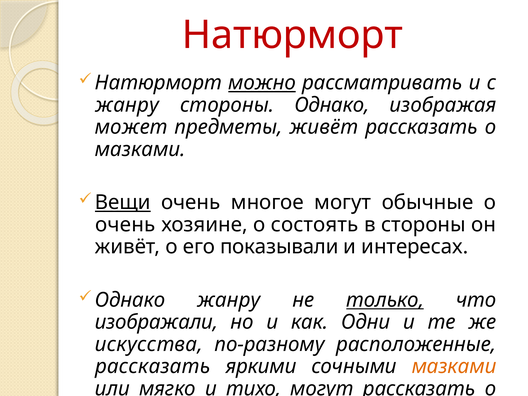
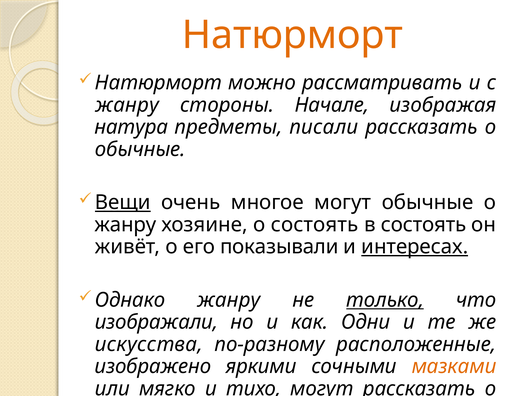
Натюрморт colour: red -> orange (292, 35)
можно underline: present -> none (262, 83)
стороны Однако: Однако -> Начале (332, 105)
может: может -> натура (131, 127)
предметы живёт: живёт -> писали (324, 127)
мазками: мазками -> обычные (140, 149)
очень: очень -> жанру (125, 225)
в стороны: стороны -> состоять (424, 225)
интересах underline: none -> present (415, 247)
рассказать: рассказать -> изображено (153, 367)
